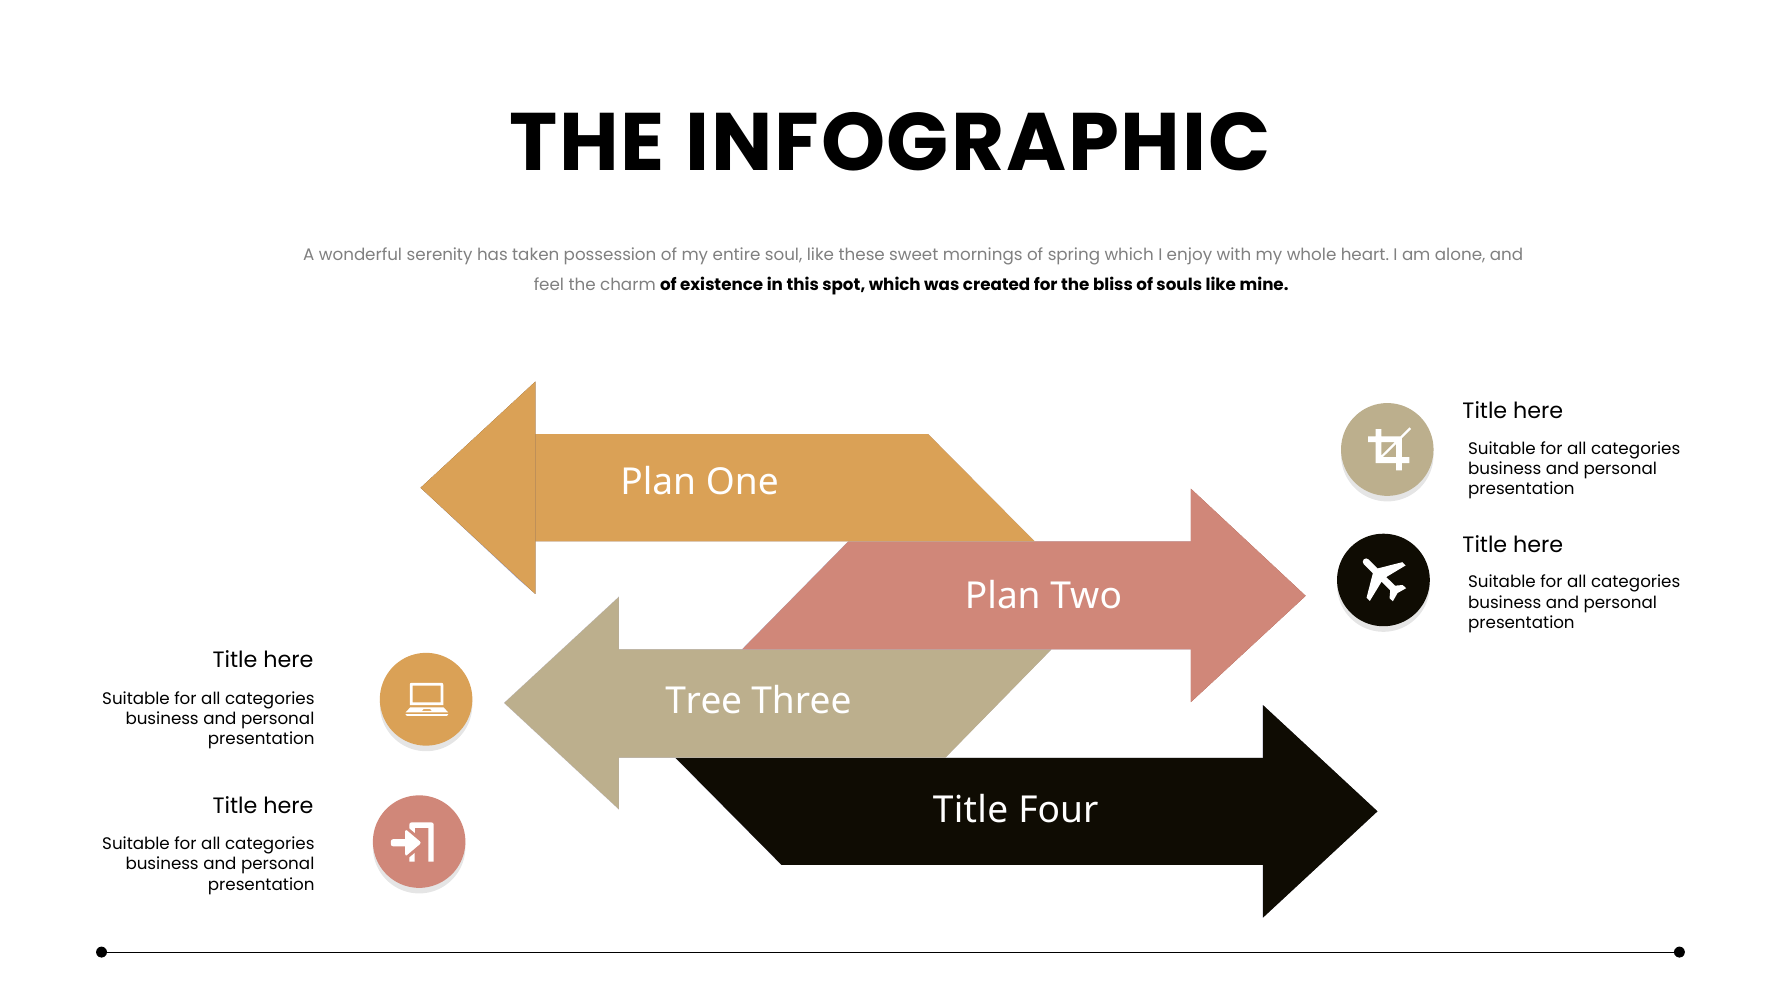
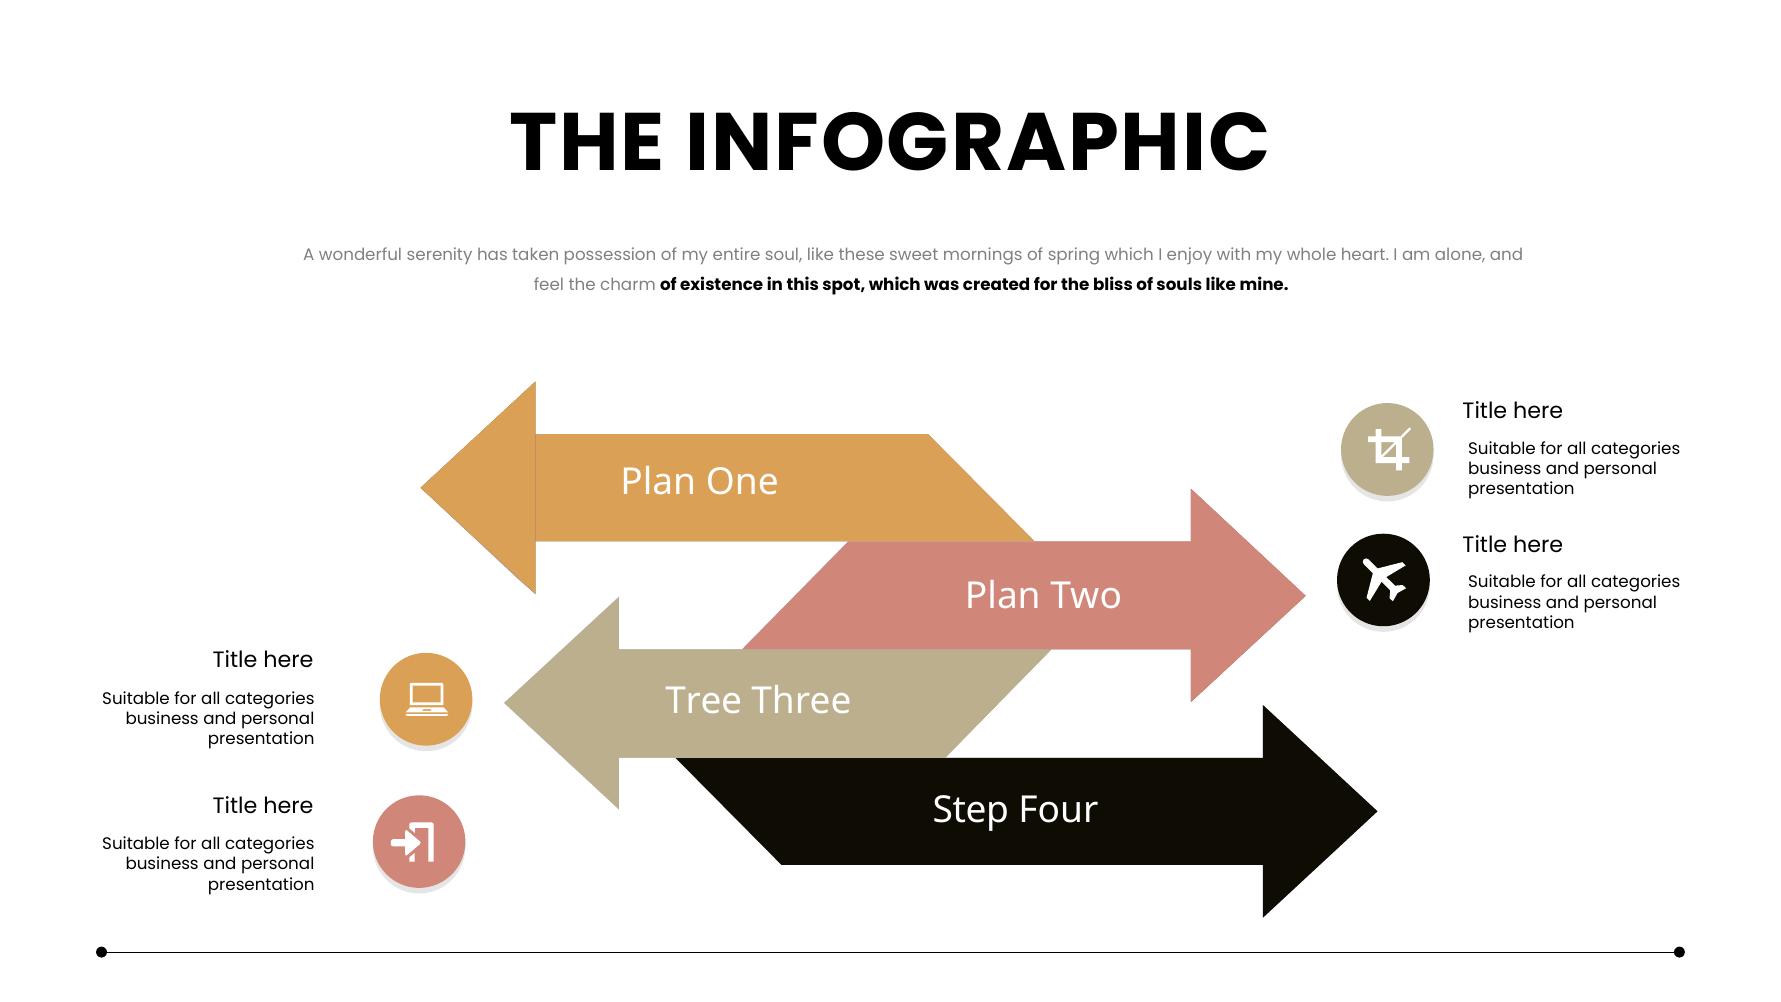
Title: Title -> Step (971, 810)
